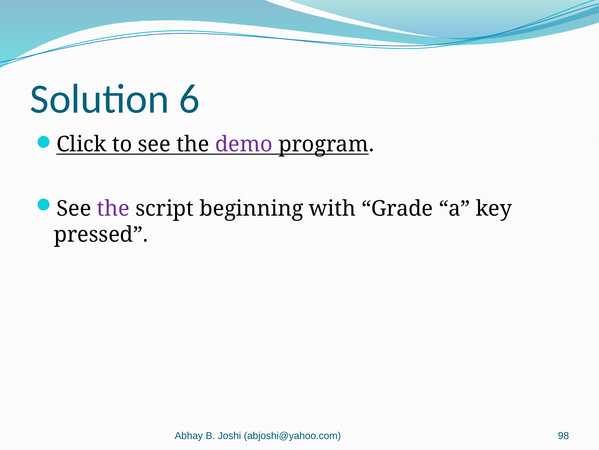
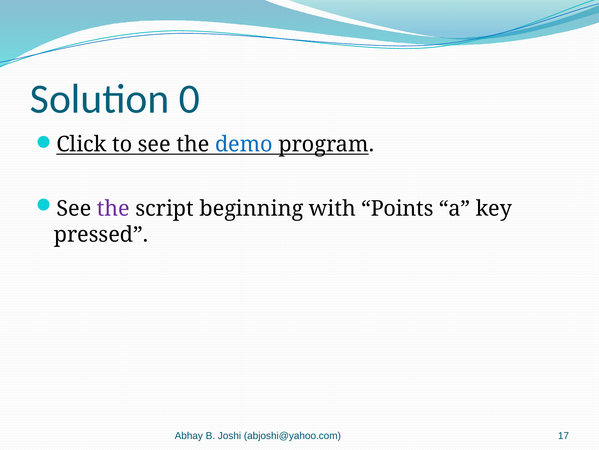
6: 6 -> 0 (189, 99)
demo colour: purple -> blue (244, 144)
Grade: Grade -> Points (397, 208)
98: 98 -> 17 (563, 435)
